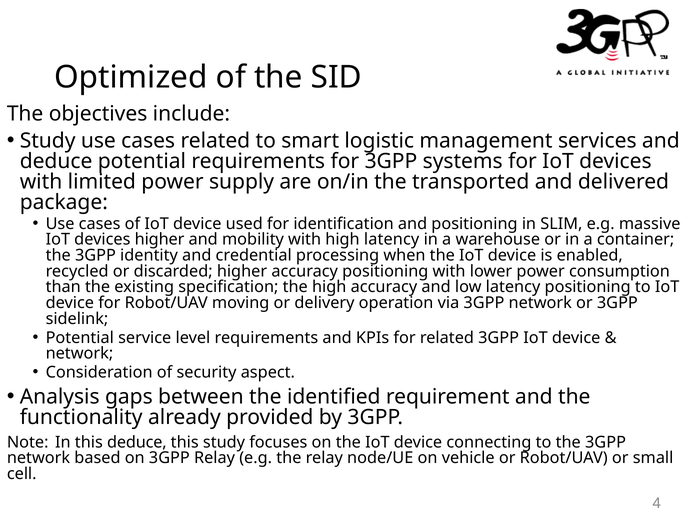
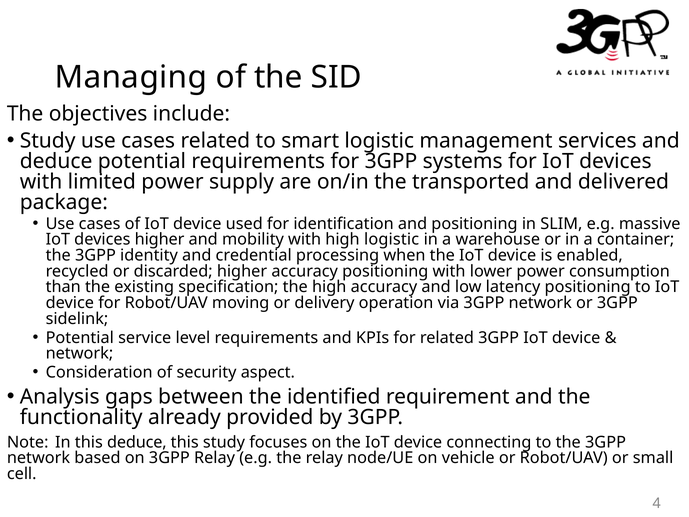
Optimized: Optimized -> Managing (131, 77)
high latency: latency -> logistic (392, 239)
